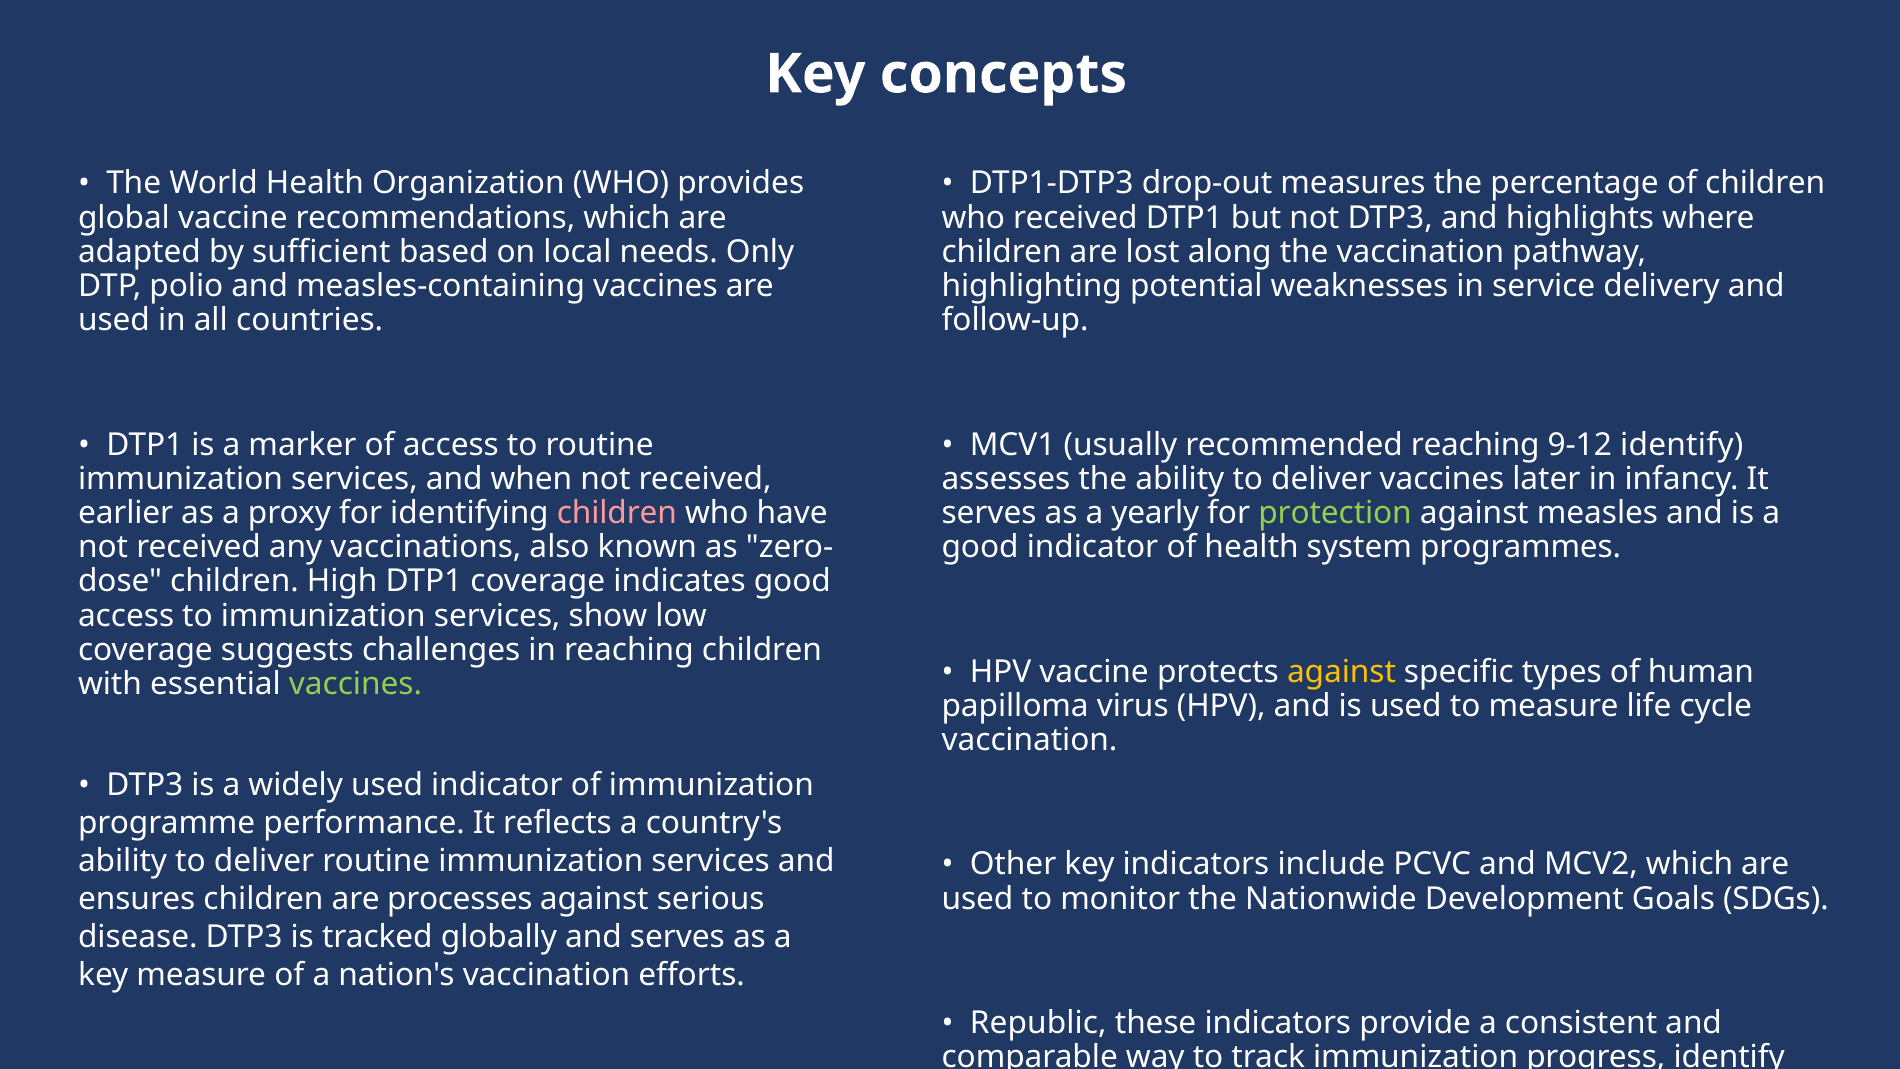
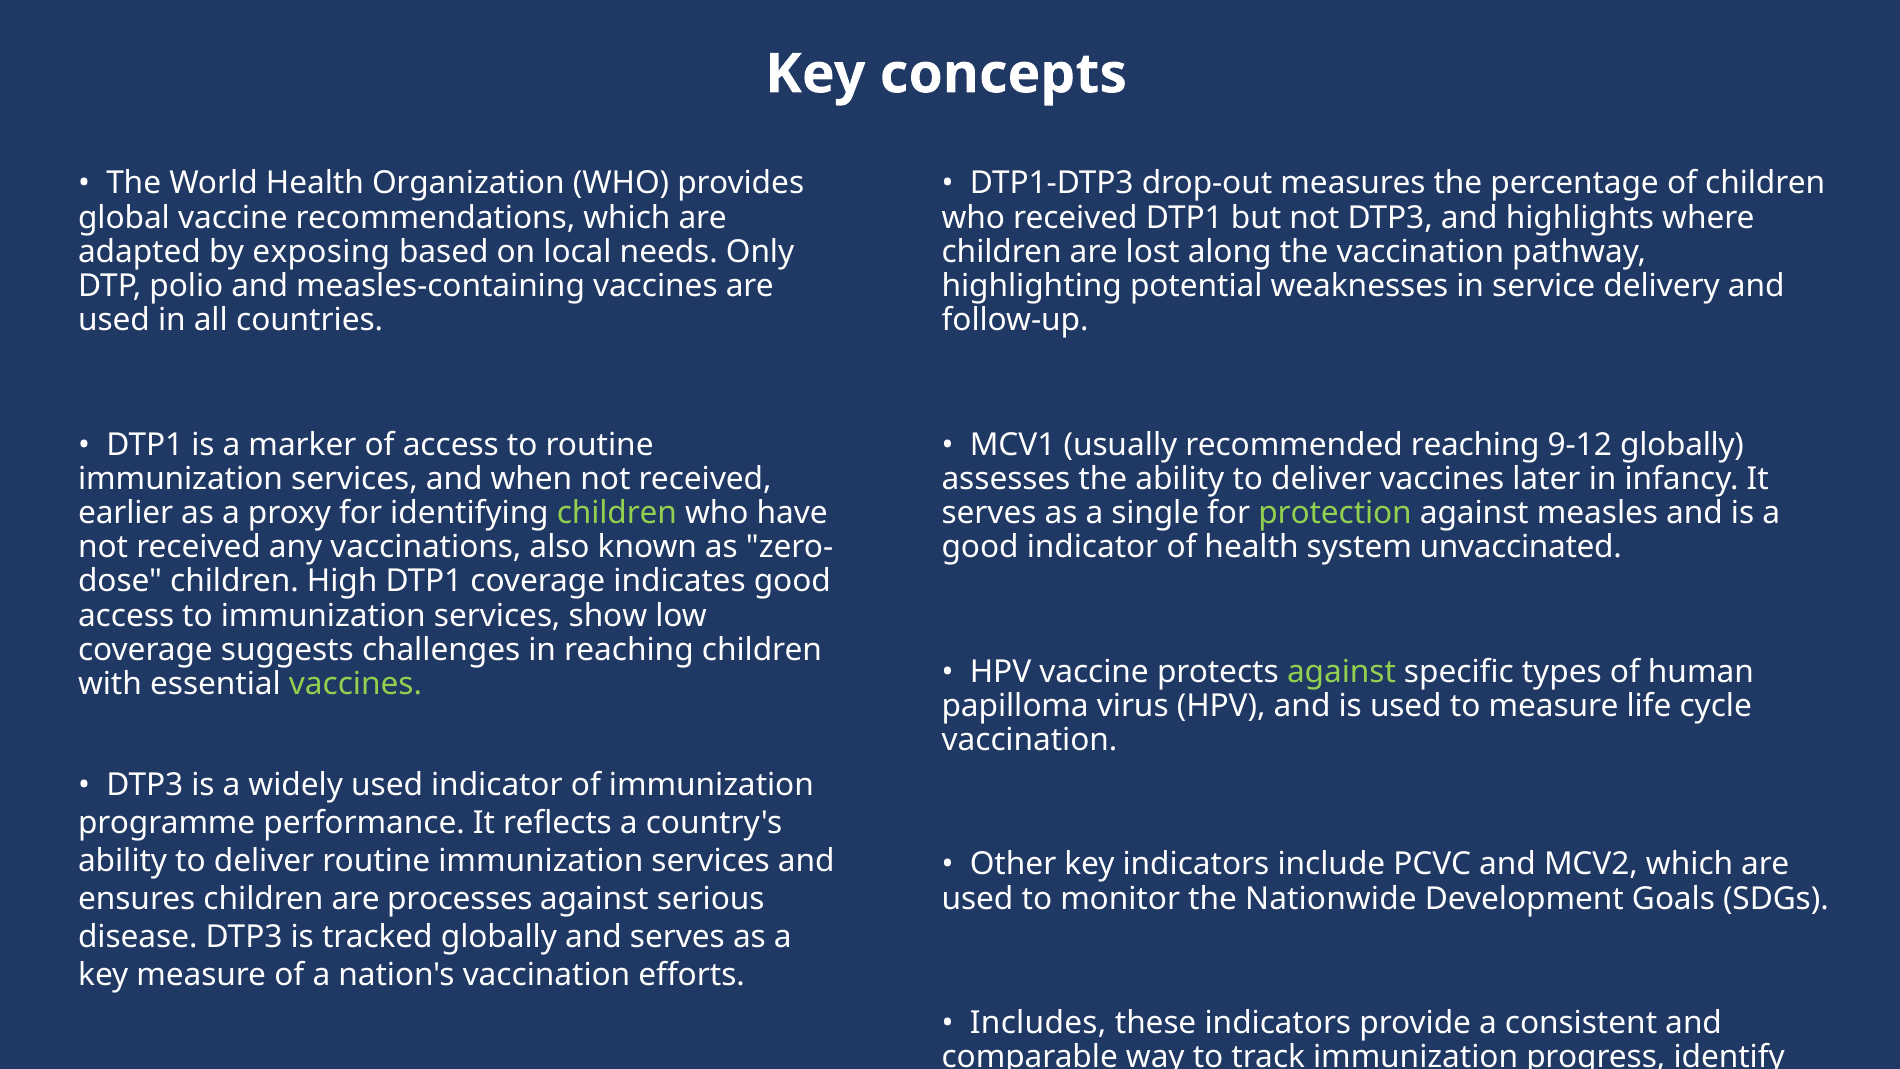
sufficient: sufficient -> exposing (321, 252)
9-12 identify: identify -> globally (1682, 445)
children colour: pink -> light green (617, 513)
yearly: yearly -> single (1155, 513)
programmes: programmes -> unvaccinated (1521, 547)
against colour: yellow -> light green (1341, 672)
Republic: Republic -> Includes (1038, 1023)
